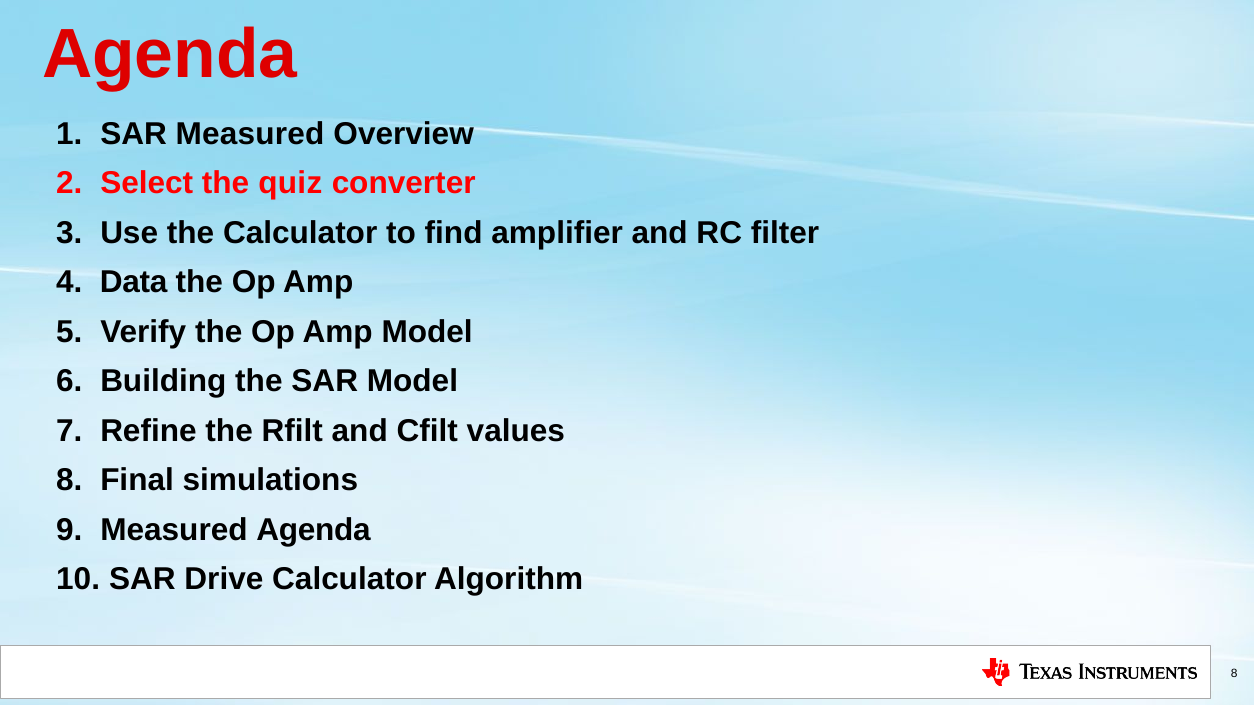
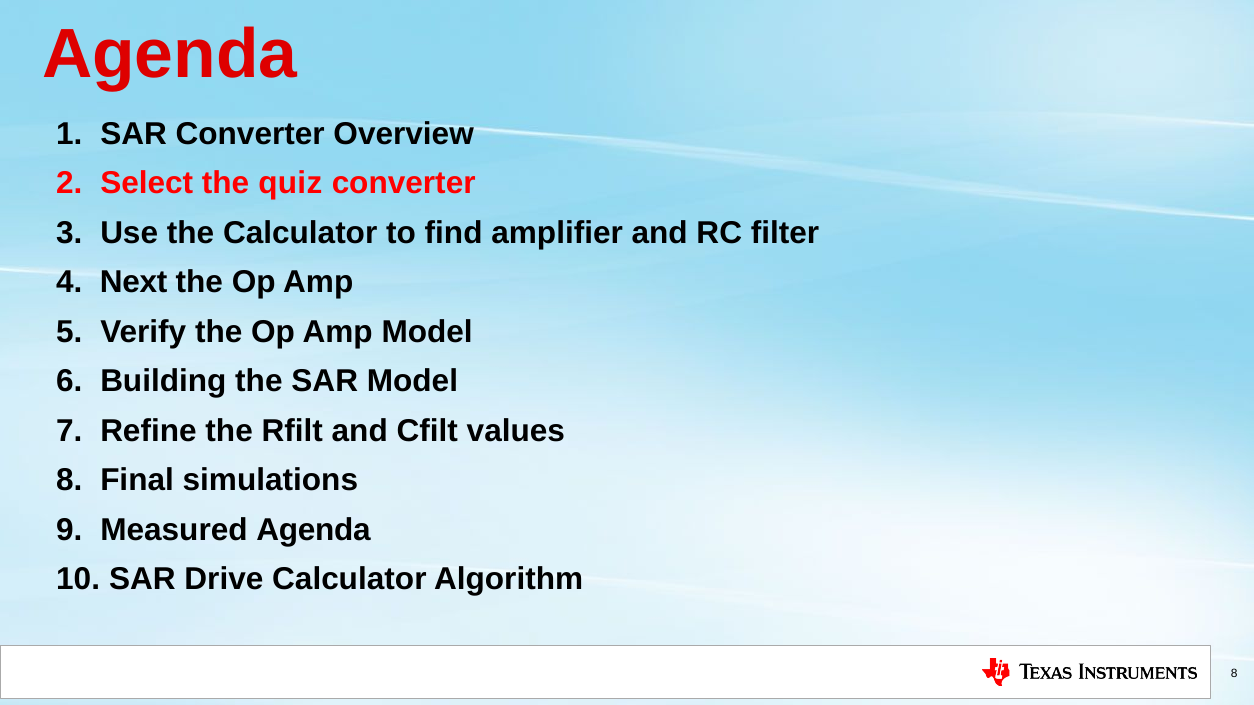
SAR Measured: Measured -> Converter (250, 134)
Data: Data -> Next (134, 283)
